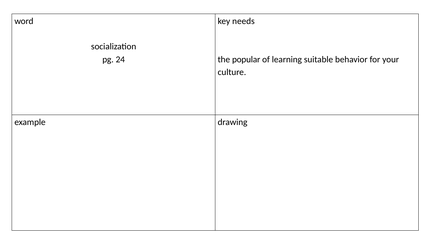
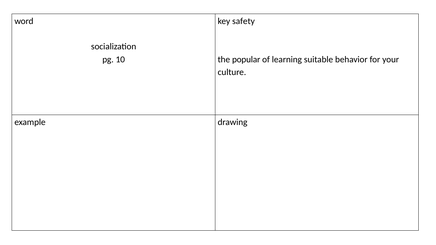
needs: needs -> safety (243, 21)
24: 24 -> 10 (120, 59)
